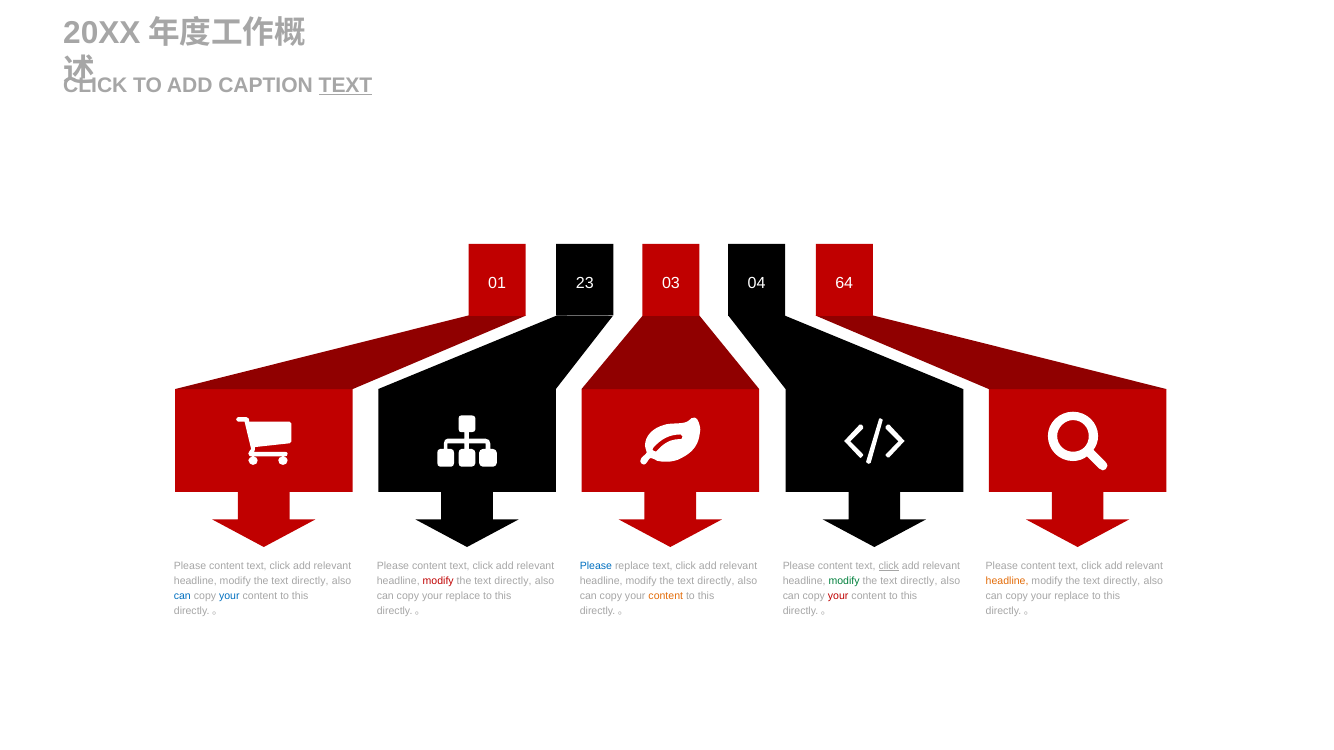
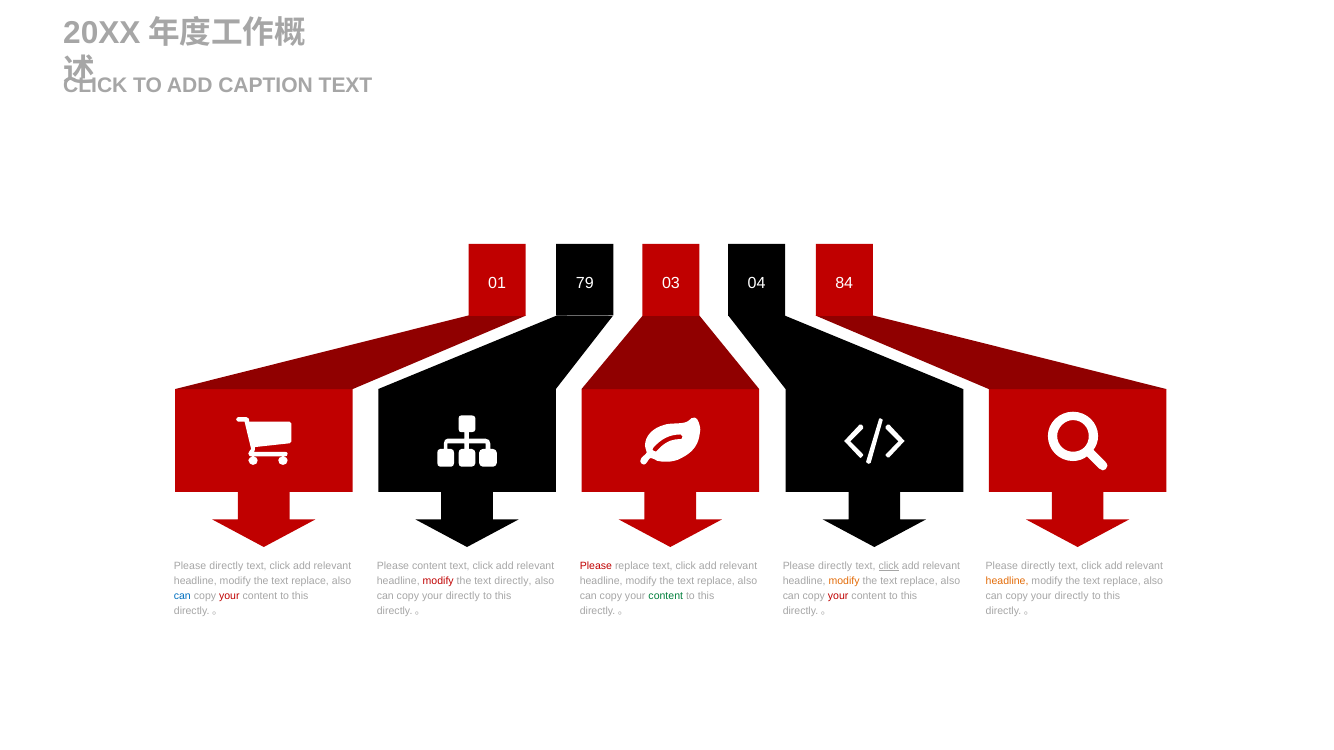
TEXT underline: present -> none (346, 86)
23: 23 -> 79 (585, 283)
64: 64 -> 84 (844, 283)
content: content -> directly (226, 566)
Please colour: blue -> red (596, 566)
content: content -> directly (835, 566)
content: content -> directly (1038, 566)
directly: directly -> replace (310, 582)
directly: directly -> replace (716, 582)
modify colour: green -> orange (844, 582)
directly: directly -> replace (919, 582)
directly: directly -> replace (1122, 582)
your colour: blue -> red (229, 597)
replace: replace -> directly (463, 597)
content colour: orange -> green (666, 597)
replace: replace -> directly (1072, 597)
